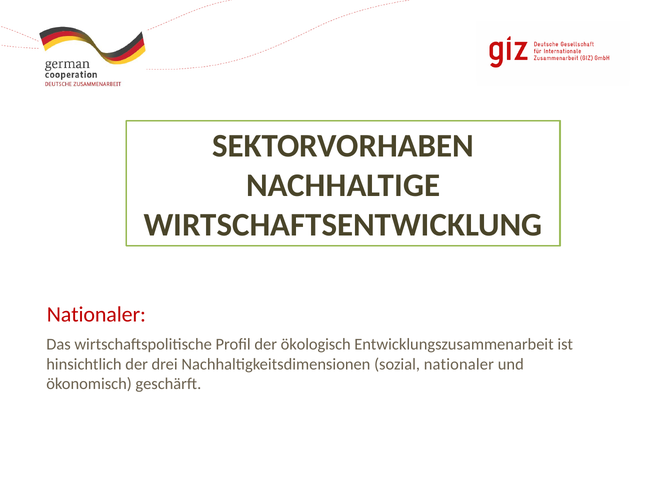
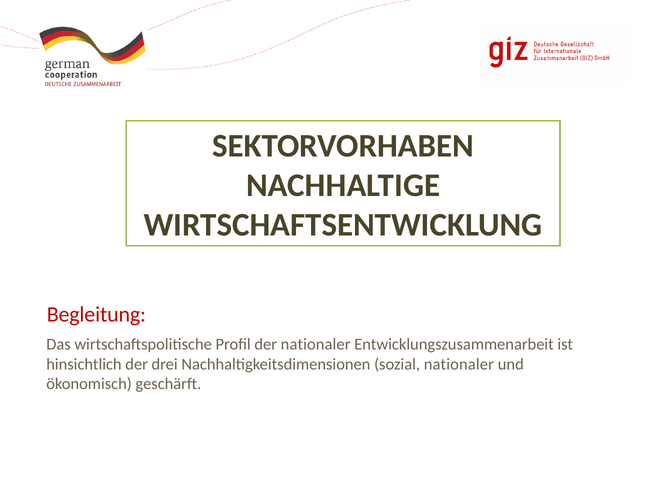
Nationaler: Nationaler -> Begleitung (96, 315)
der ökologisch: ökologisch -> nationaler (316, 345)
